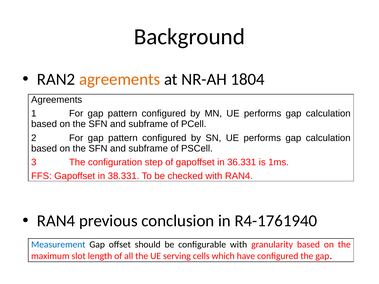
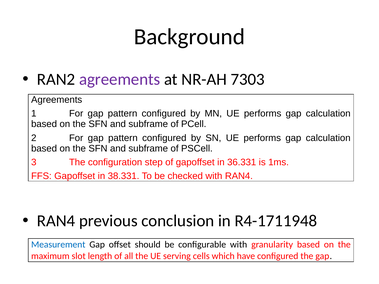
agreements colour: orange -> purple (120, 80)
1804: 1804 -> 7303 (248, 80)
R4-1761940: R4-1761940 -> R4-1711948 (276, 221)
